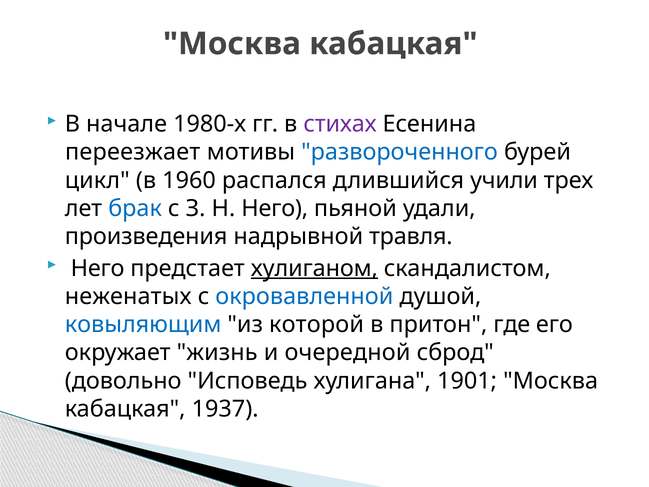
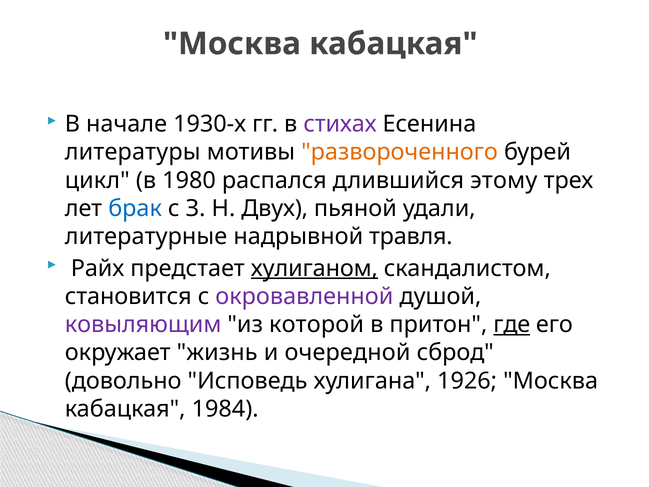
1980-х: 1980-х -> 1930-х (210, 124)
переезжает: переезжает -> литературы (133, 152)
развороченного colour: blue -> orange (400, 152)
1960: 1960 -> 1980 (189, 180)
учили: учили -> этому (504, 180)
Н Него: Него -> Двух (275, 208)
произведения: произведения -> литературные (146, 236)
Него: Него -> Райх (98, 268)
неженатых: неженатых -> становится (128, 296)
окровавленной colour: blue -> purple (304, 296)
ковыляющим colour: blue -> purple (143, 324)
где underline: none -> present (512, 324)
1901: 1901 -> 1926 (467, 381)
1937: 1937 -> 1984 (225, 409)
